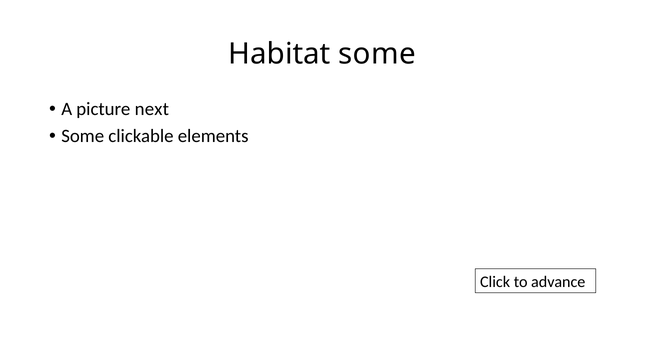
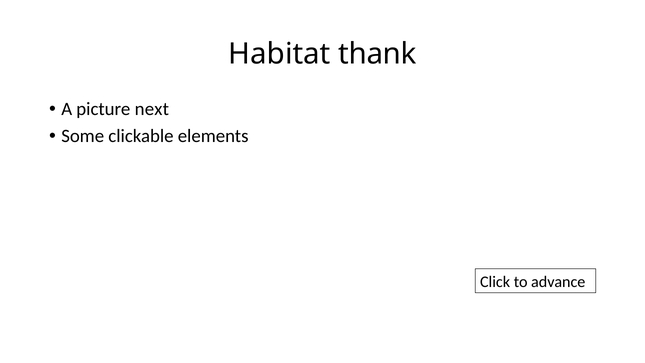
Habitat some: some -> thank (377, 54)
